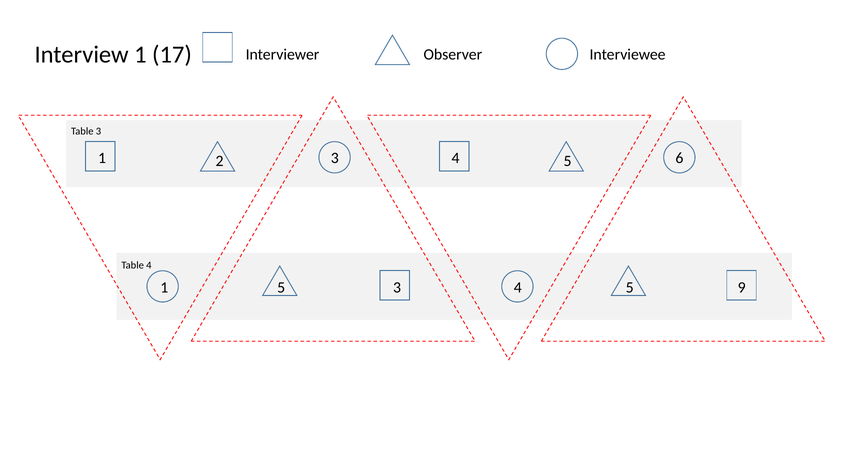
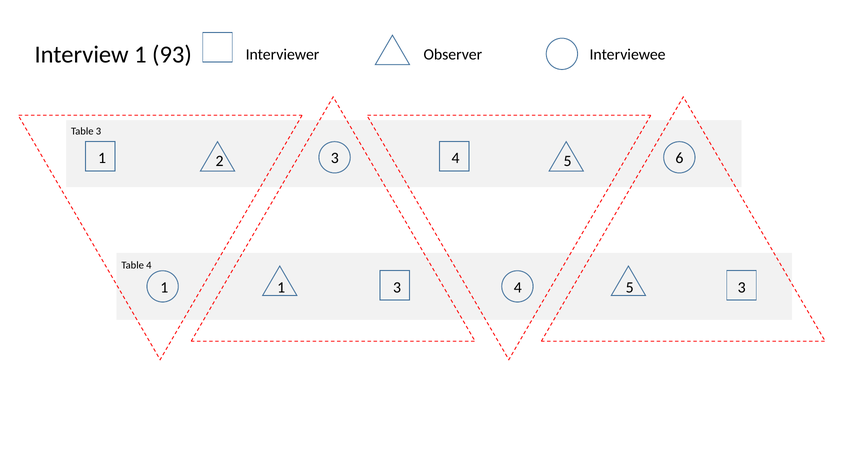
17: 17 -> 93 (172, 55)
1 5: 5 -> 1 (281, 288)
5 9: 9 -> 3 (742, 288)
